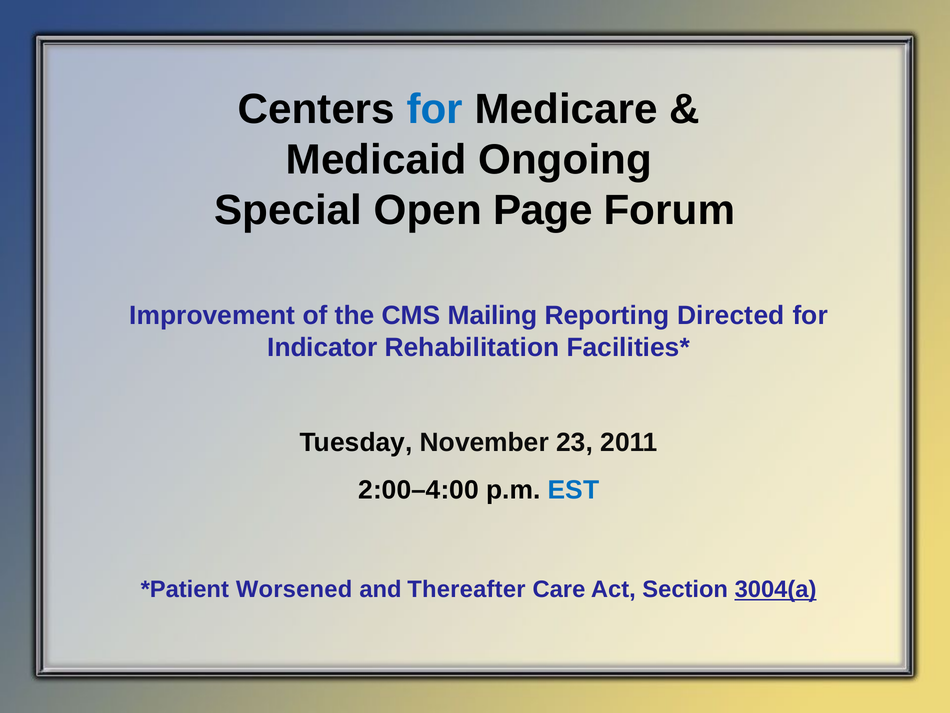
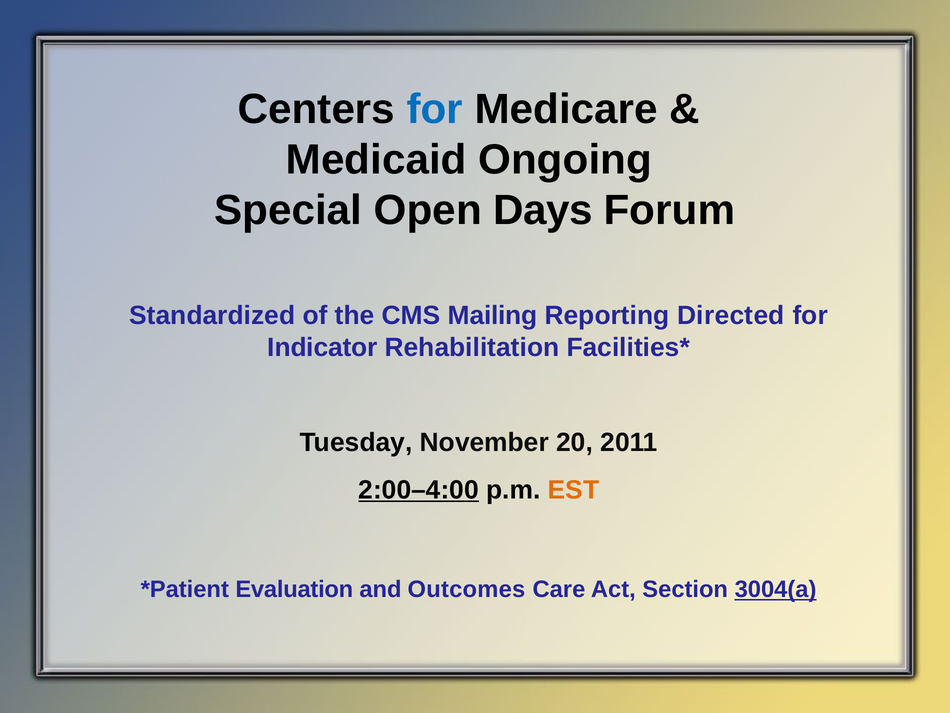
Page: Page -> Days (543, 210)
Improvement: Improvement -> Standardized (212, 315)
23: 23 -> 20 (575, 442)
2:00–4:00 underline: none -> present (419, 490)
EST colour: blue -> orange (573, 490)
Worsened: Worsened -> Evaluation (294, 589)
Thereafter: Thereafter -> Outcomes (466, 589)
